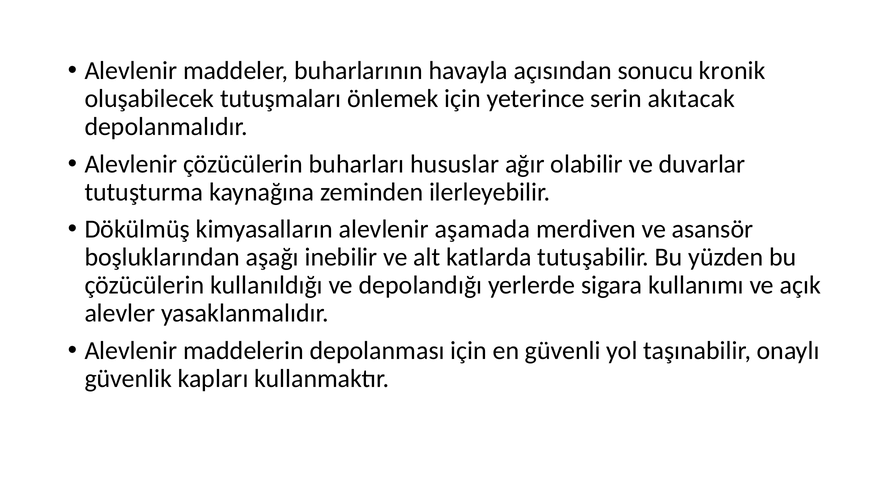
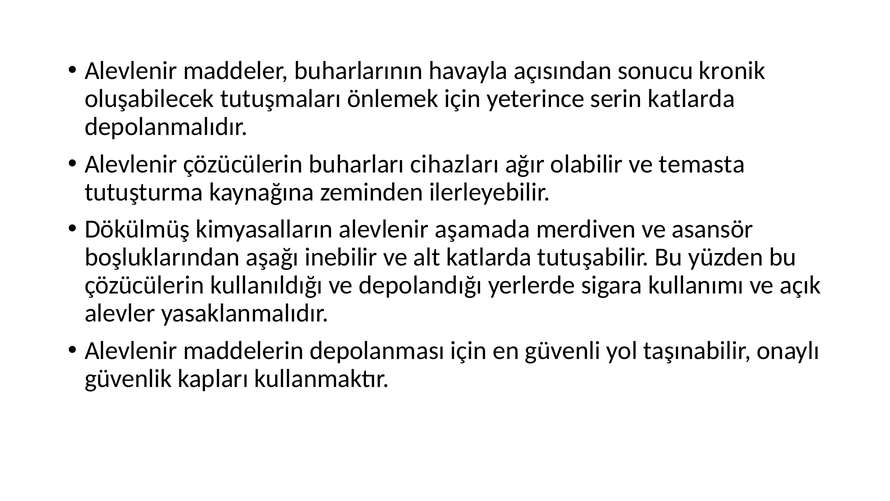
serin akıtacak: akıtacak -> katlarda (691, 99)
hususlar: hususlar -> cihazları (455, 164)
duvarlar: duvarlar -> temasta (702, 164)
